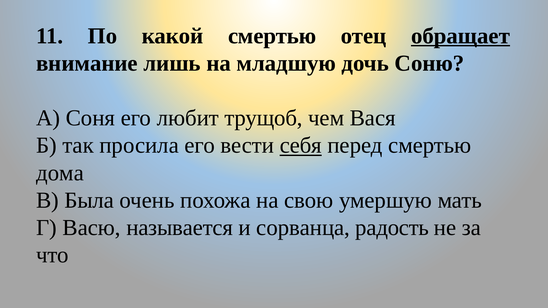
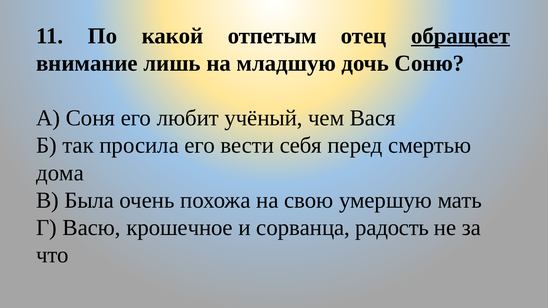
какой смертью: смертью -> отпетым (272, 36)
трущоб: трущоб -> учёный (264, 118)
себя underline: present -> none (301, 146)
называется: называется -> крошечное (180, 228)
